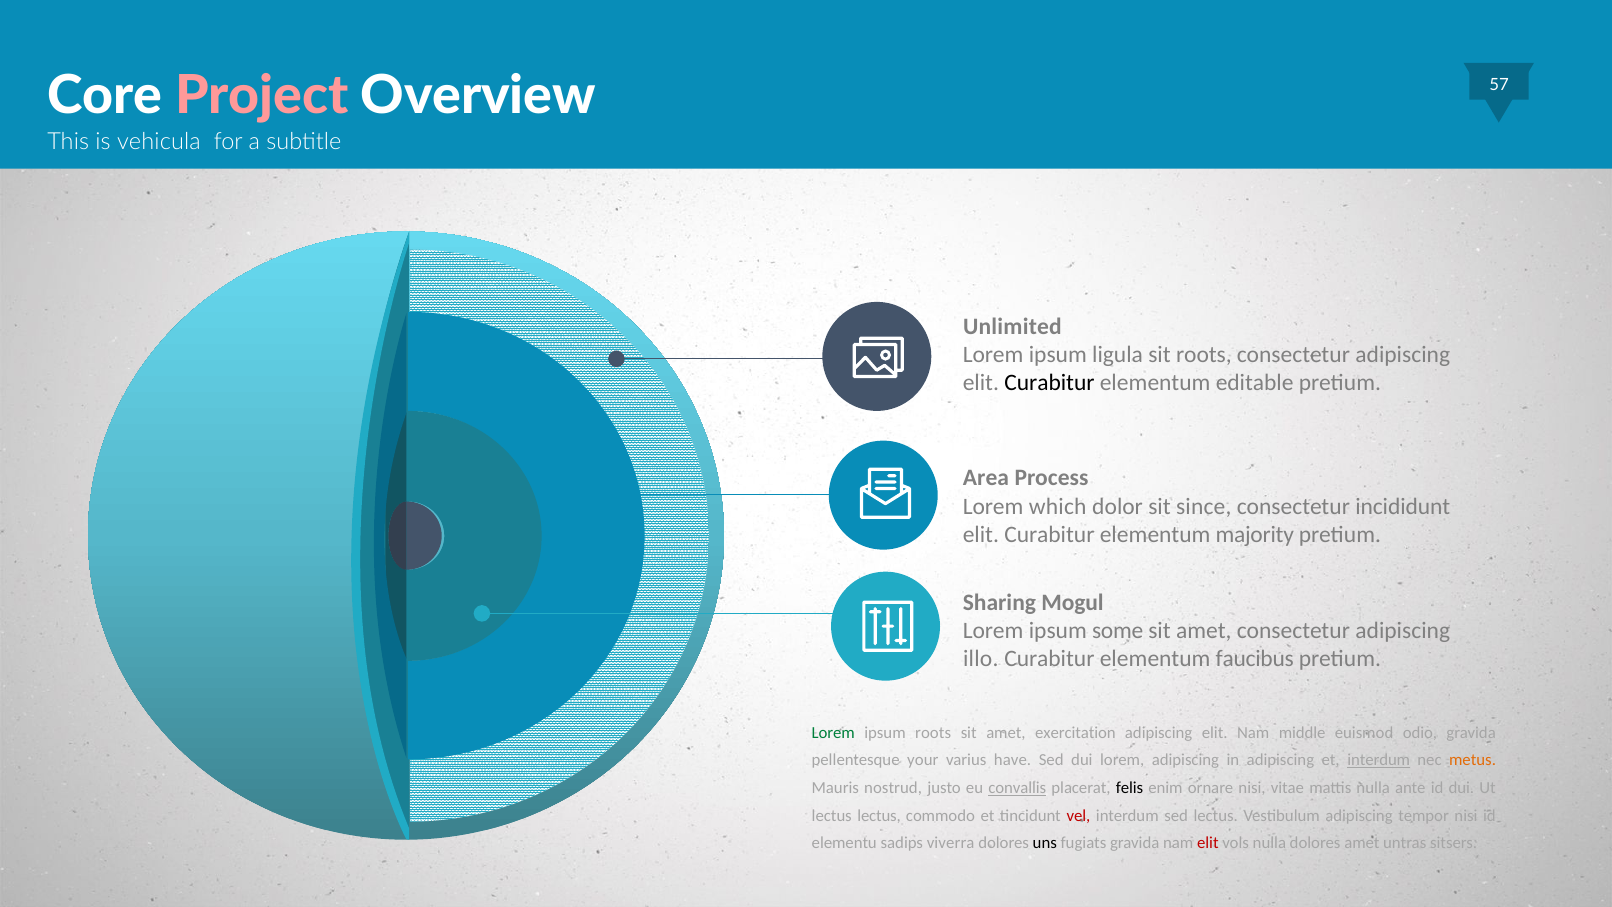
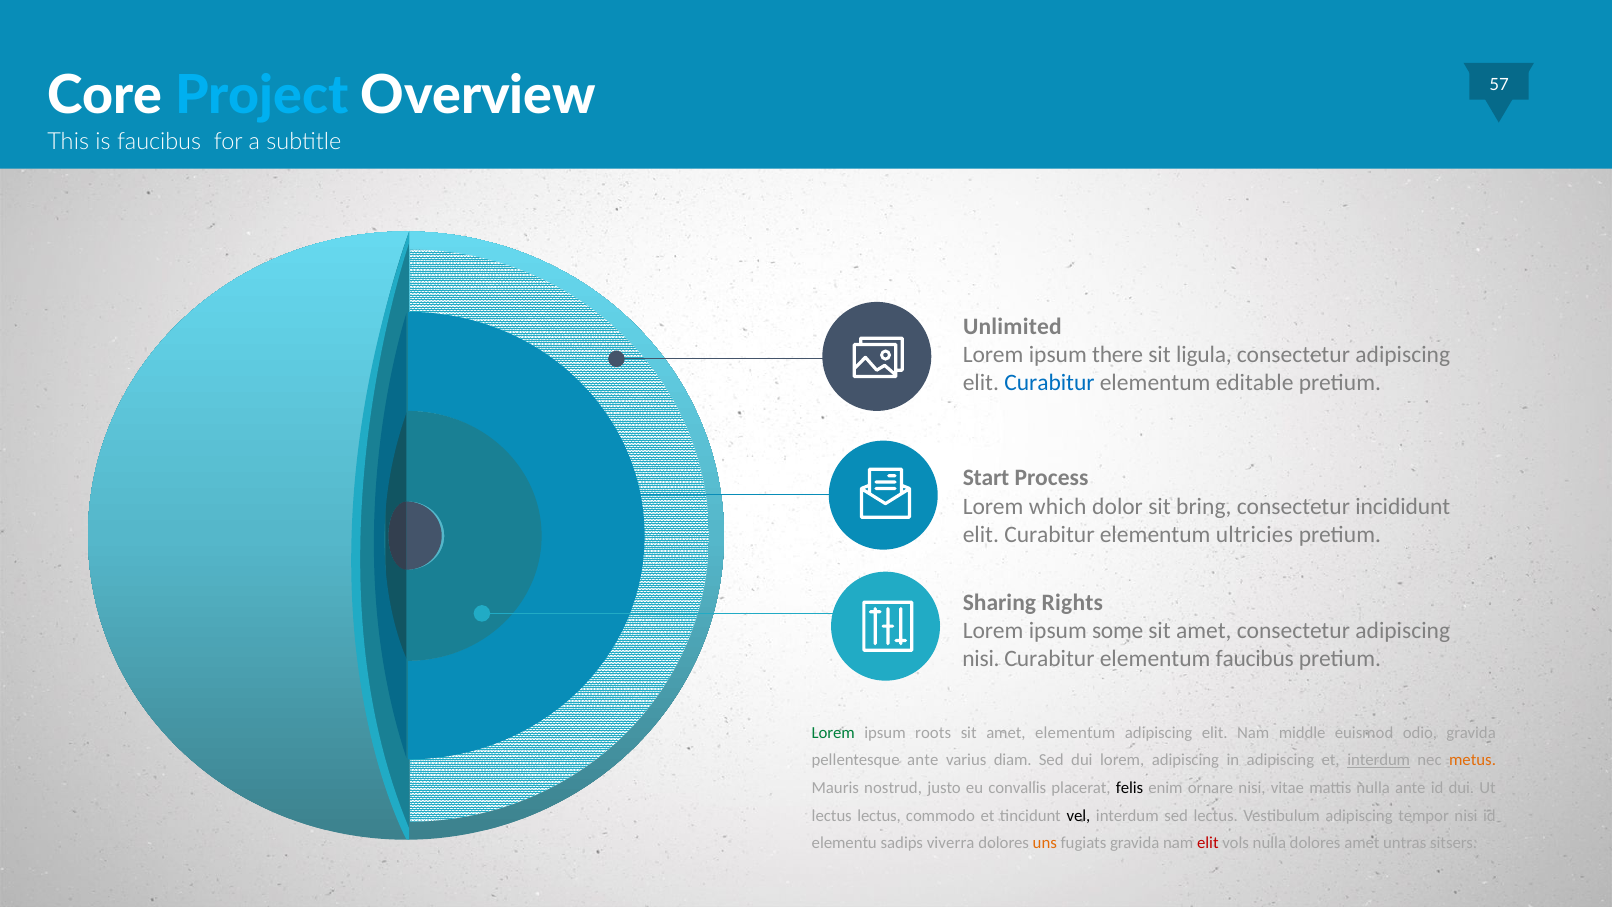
Project colour: pink -> light blue (262, 96)
is vehicula: vehicula -> faucibus (159, 142)
ligula: ligula -> there (1118, 355)
sit roots: roots -> ligula (1204, 355)
Curabitur colour: black -> blue (1049, 383)
Area: Area -> Start (986, 478)
since: since -> bring (1204, 506)
majority: majority -> ultricies (1255, 534)
Mogul: Mogul -> Rights (1072, 602)
illo: illo -> nisi (981, 659)
amet exercitation: exercitation -> elementum (1075, 732)
pellentesque your: your -> ante (923, 760)
have: have -> diam (1013, 760)
convallis underline: present -> none (1017, 788)
vel colour: red -> black (1078, 815)
uns colour: black -> orange (1045, 843)
